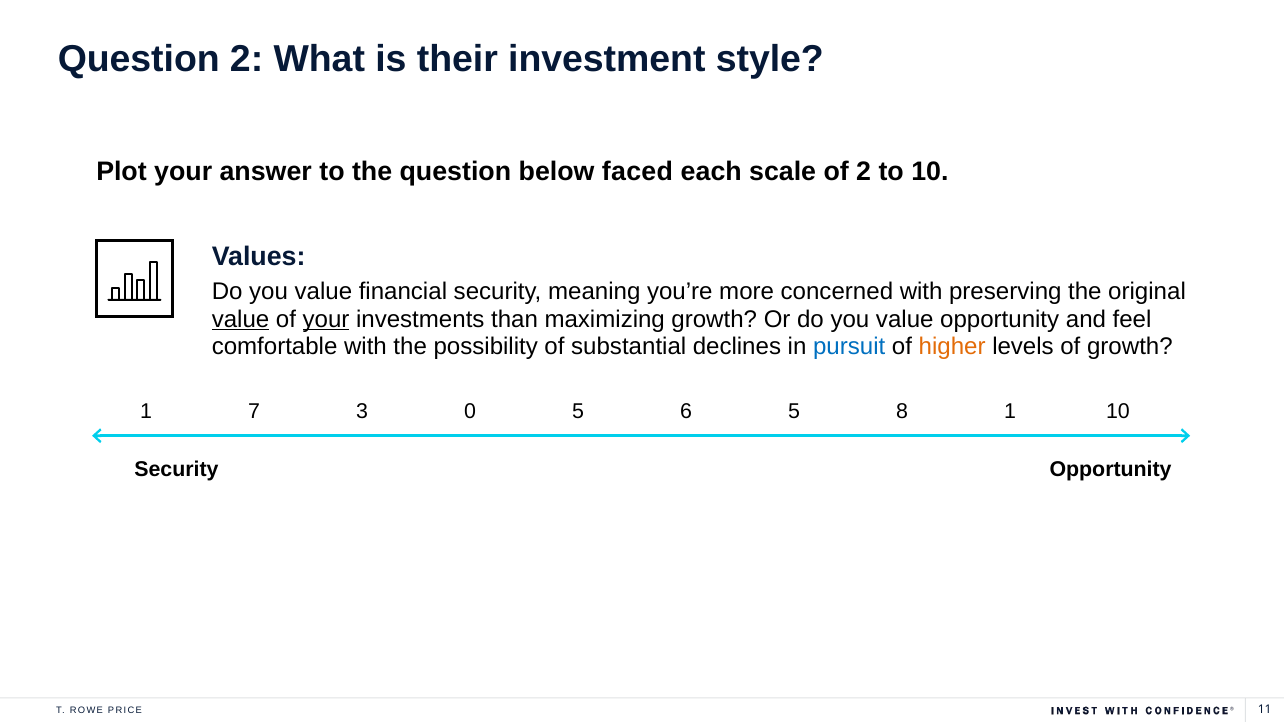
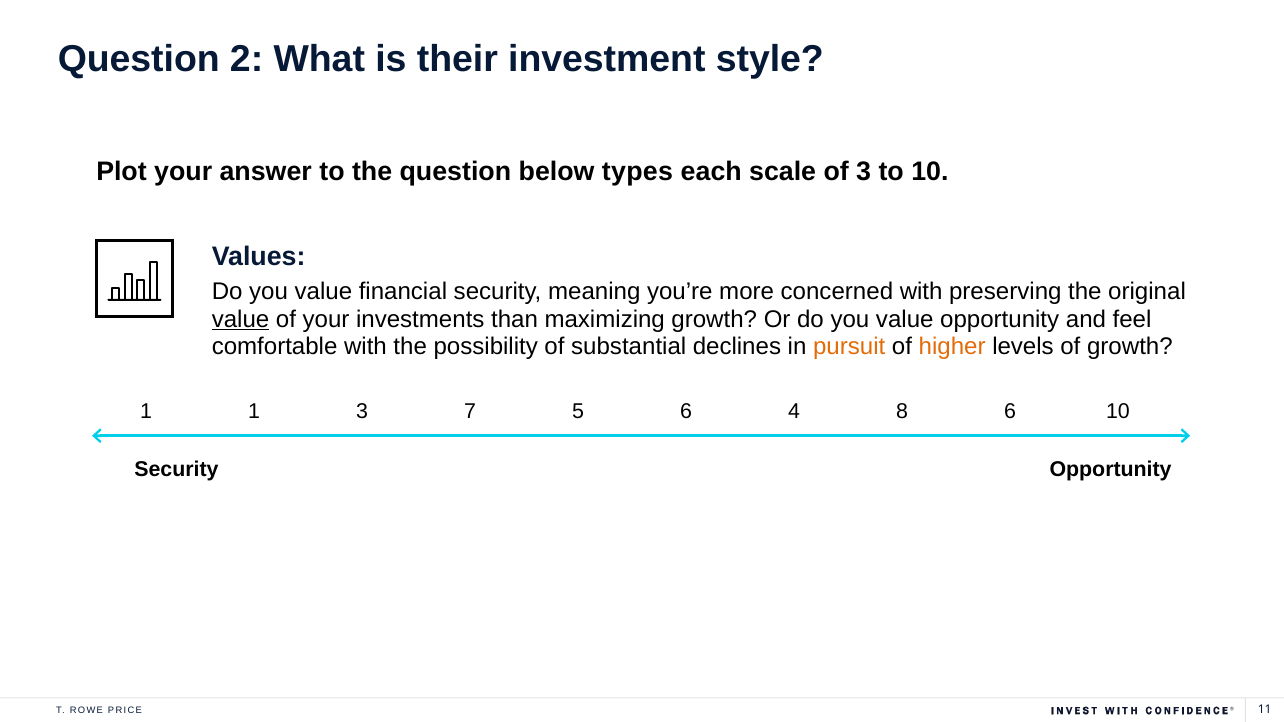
faced: faced -> types (637, 172)
of 2: 2 -> 3 (864, 172)
your underline: present -> none (326, 319)
pursuit colour: blue -> orange (849, 347)
1 7: 7 -> 1 (254, 412)
0: 0 -> 7 (470, 412)
6 5: 5 -> 4 (794, 412)
8 1: 1 -> 6 (1010, 412)
